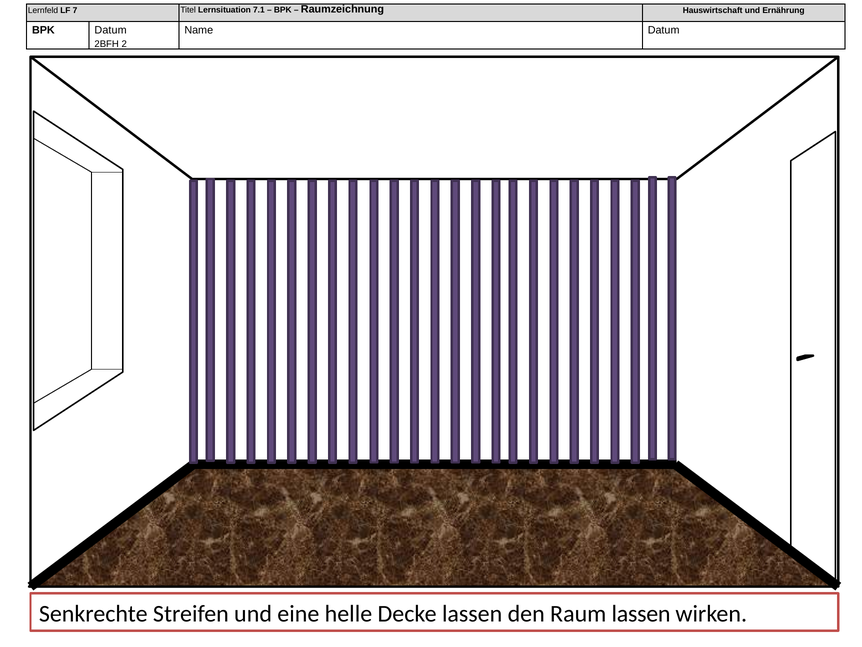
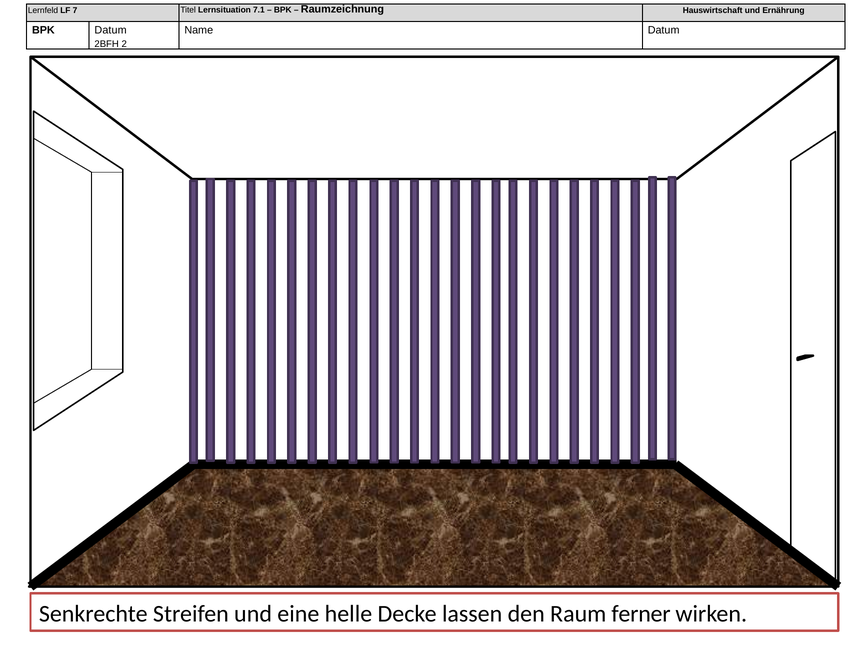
Raum lassen: lassen -> ferner (641, 613)
